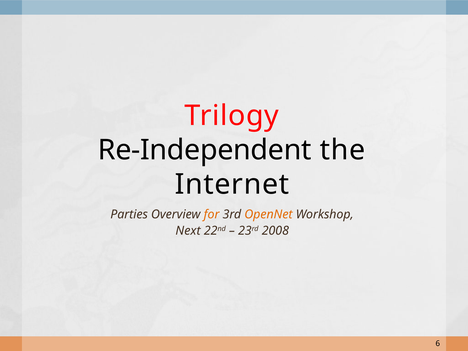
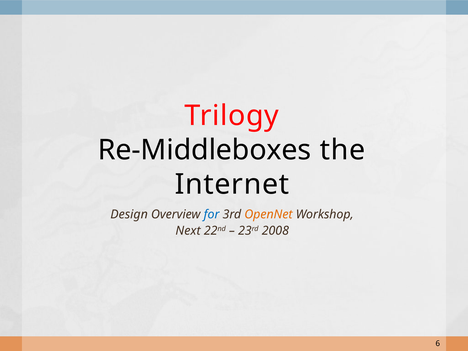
Re-Independent: Re-Independent -> Re-Middleboxes (205, 150)
Parties: Parties -> Design (129, 214)
for colour: orange -> blue (212, 214)
